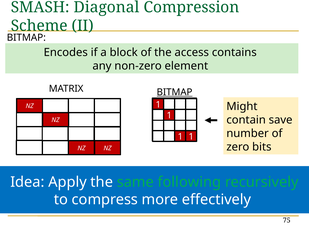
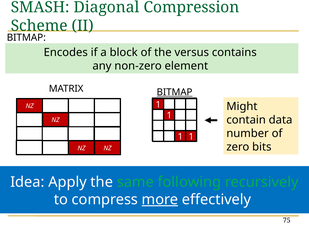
access: access -> versus (192, 52)
save: save -> data (281, 120)
more underline: none -> present (160, 199)
